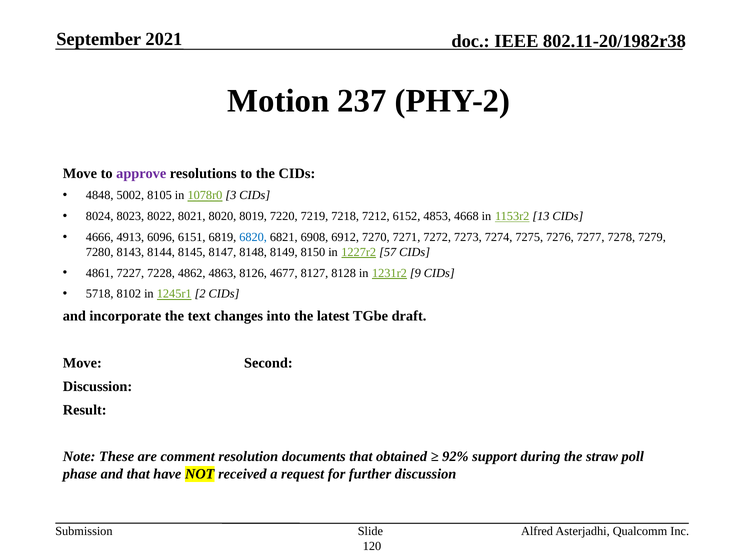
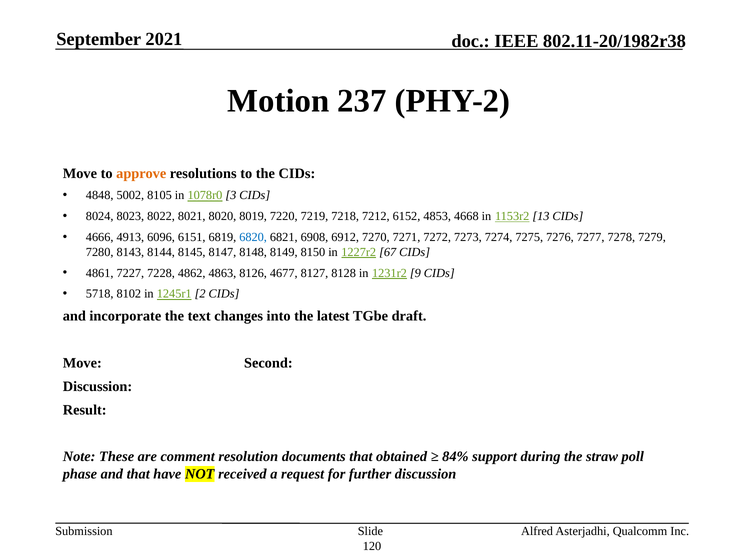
approve colour: purple -> orange (141, 173)
57: 57 -> 67 (388, 252)
92%: 92% -> 84% (455, 456)
